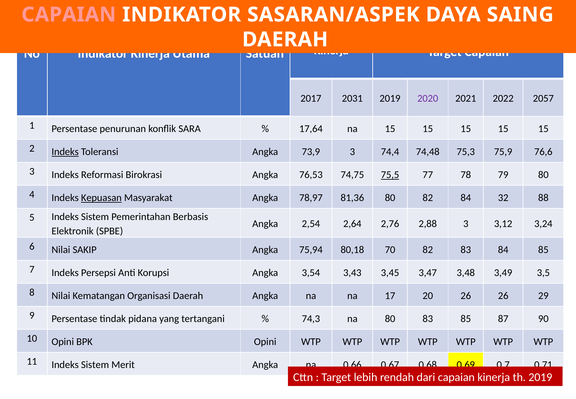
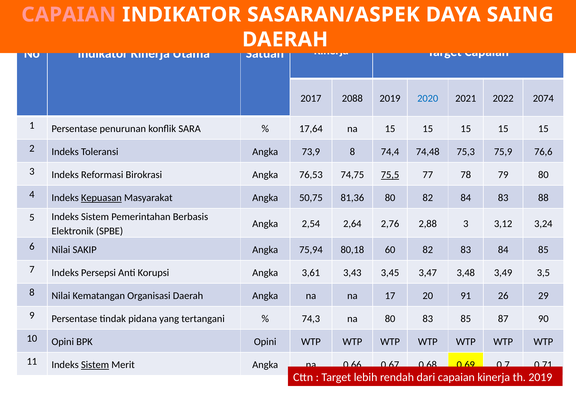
2031: 2031 -> 2088 (352, 98)
2020 colour: purple -> blue (428, 98)
2057: 2057 -> 2074 (543, 98)
Indeks underline: present -> none (65, 152)
73,9 3: 3 -> 8 (352, 152)
78,97: 78,97 -> 50,75 (311, 198)
84 32: 32 -> 83 (503, 198)
70: 70 -> 60 (390, 250)
3,54: 3,54 -> 3,61 (311, 273)
20 26: 26 -> 91 (466, 296)
Sistem underline: none -> present (95, 365)
